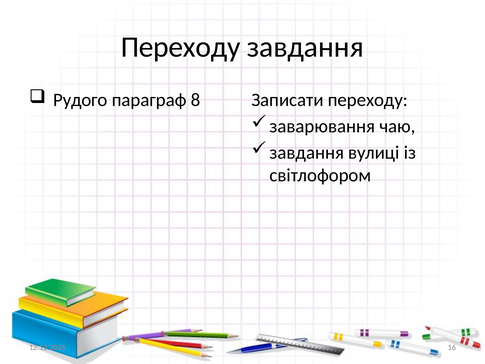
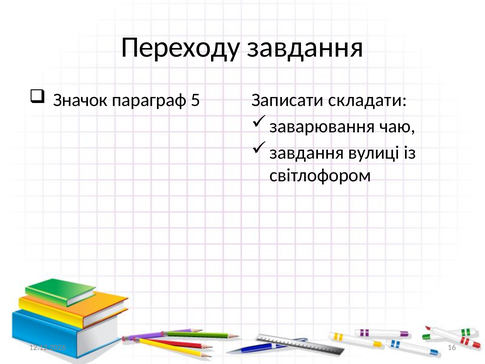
Рудого: Рудого -> Значок (80, 100)
8: 8 -> 5 (196, 100)
Записати переходу: переходу -> складати (368, 100)
